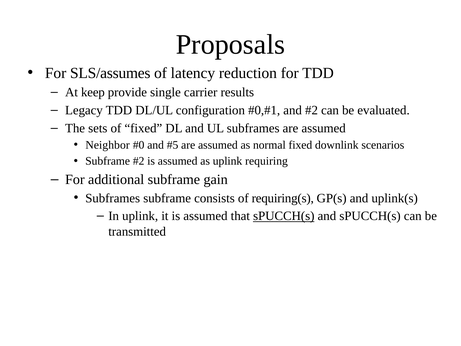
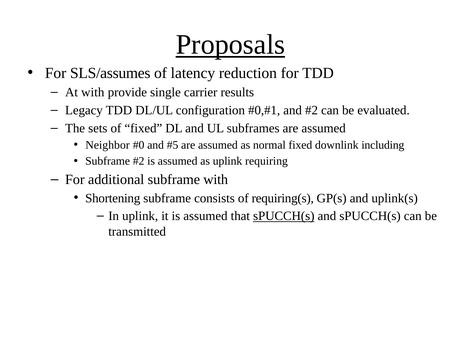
Proposals underline: none -> present (230, 45)
At keep: keep -> with (93, 92)
scenarios: scenarios -> including (383, 145)
subframe gain: gain -> with (216, 179)
Subframes: Subframes -> Shortening (113, 198)
